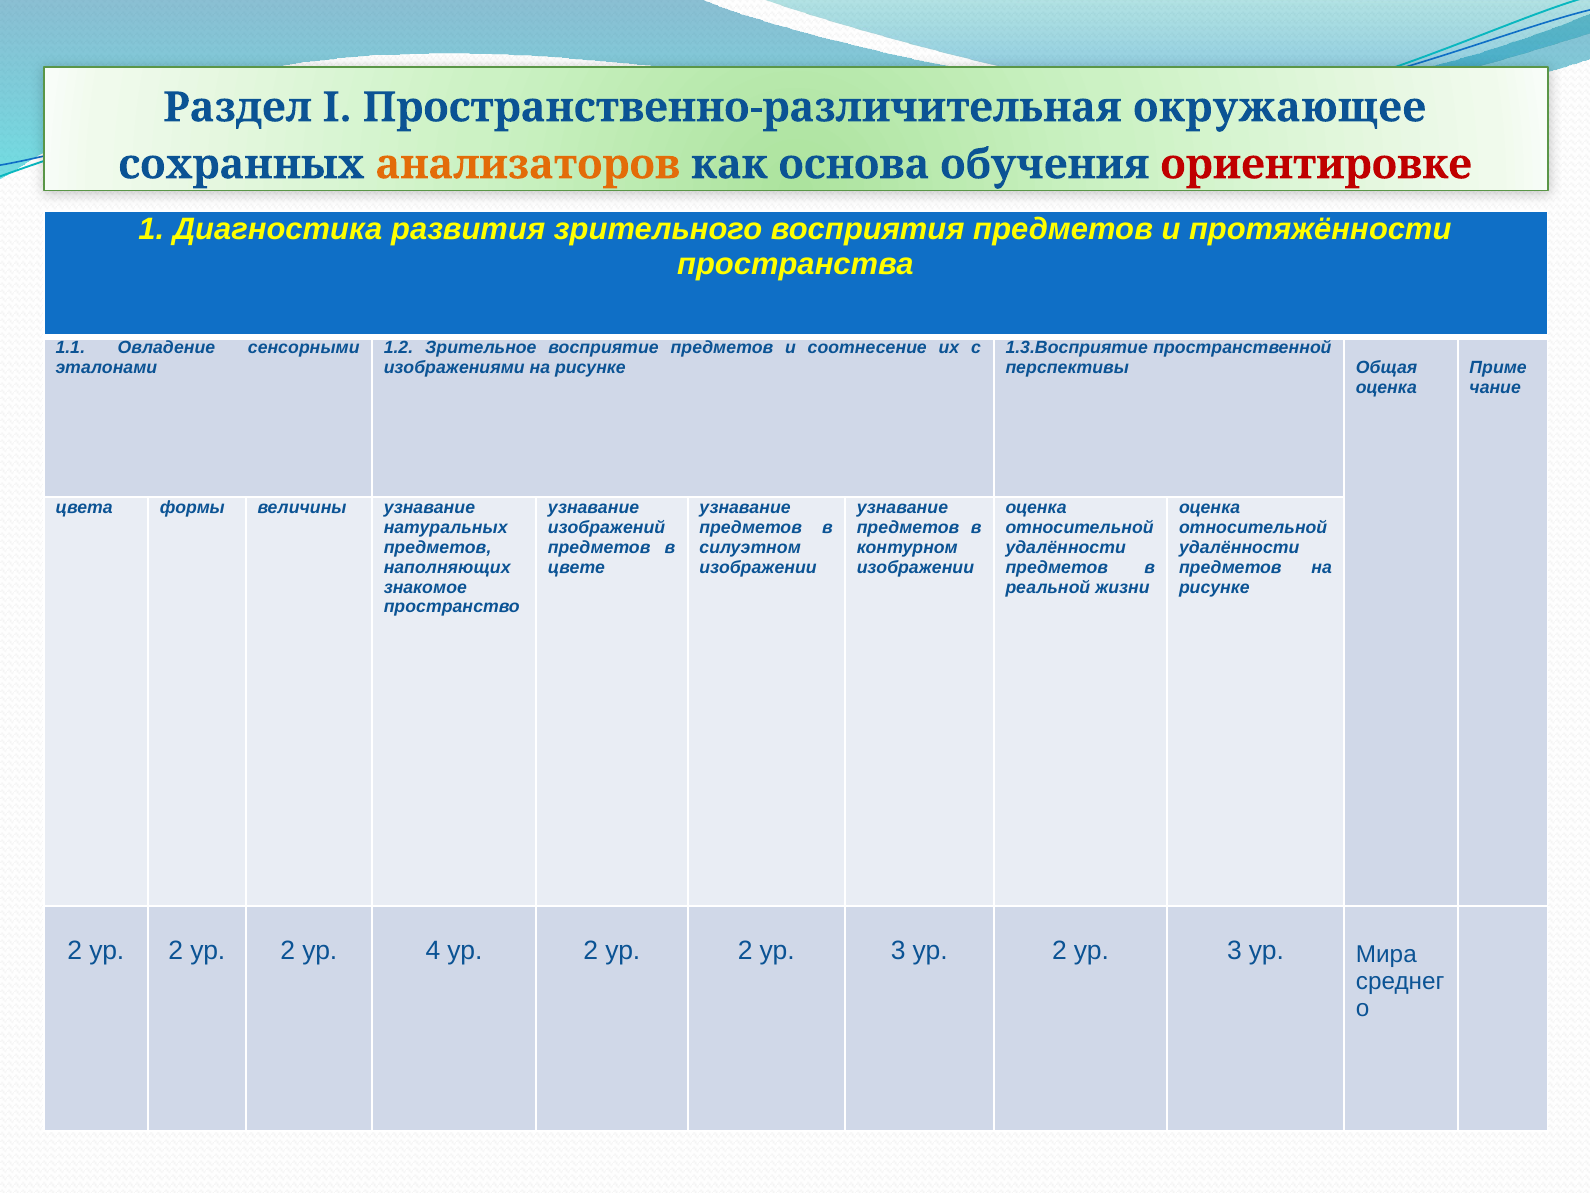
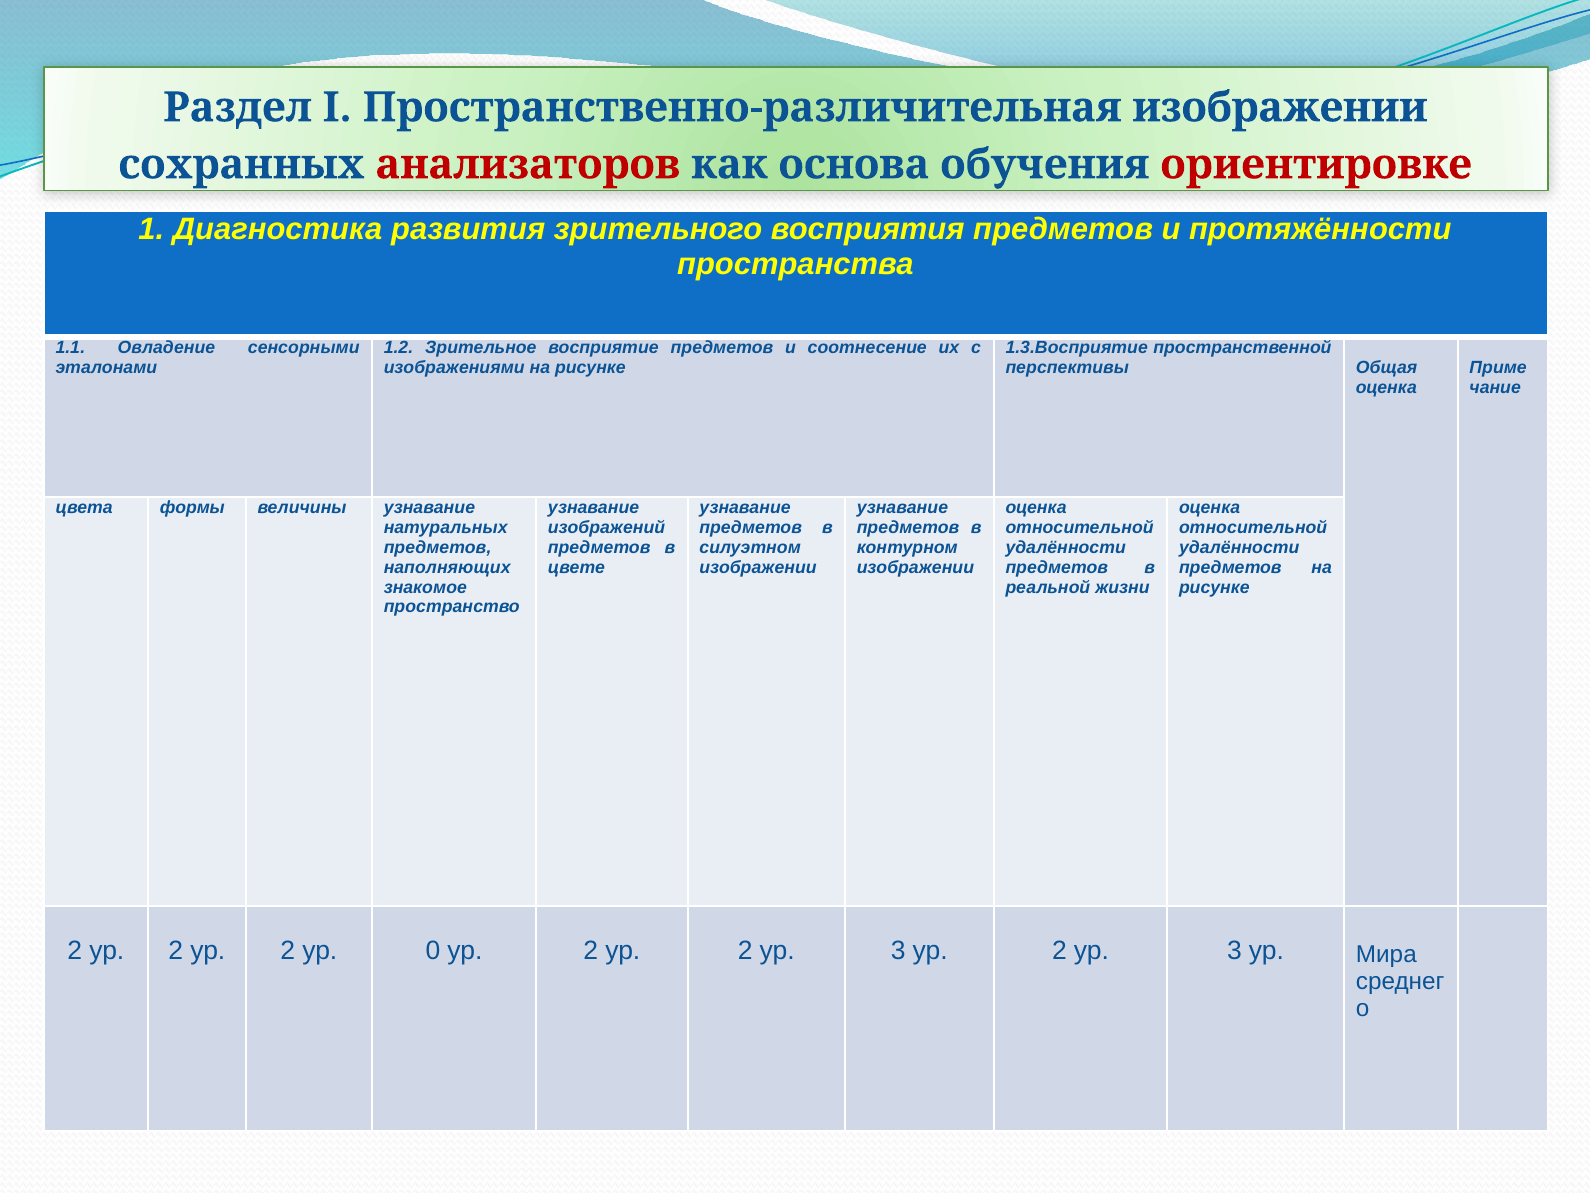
Пространственно-различительная окружающее: окружающее -> изображении (1280, 107)
анализаторов colour: orange -> red (528, 164)
4: 4 -> 0 (433, 951)
